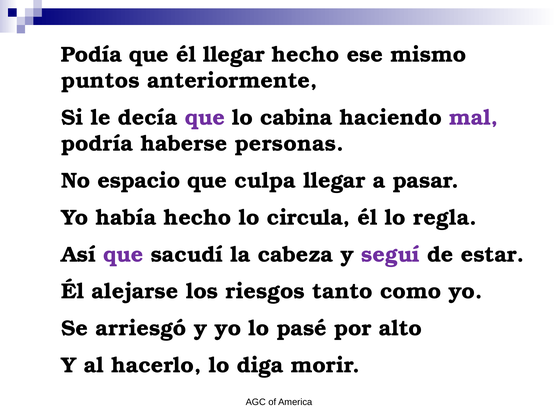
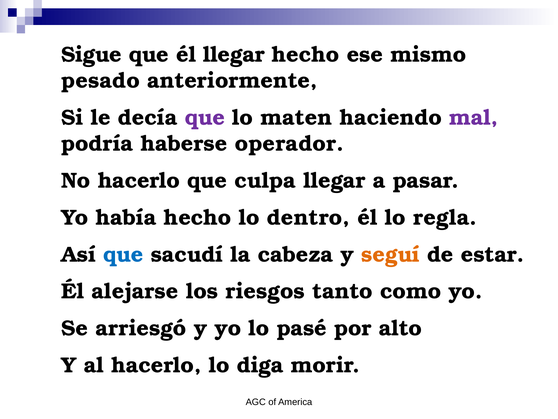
Podía: Podía -> Sigue (91, 54)
puntos: puntos -> pesado (101, 81)
cabina: cabina -> maten (296, 117)
personas: personas -> operador (289, 143)
No espacio: espacio -> hacerlo (139, 180)
circula: circula -> dentro (308, 217)
que colour: purple -> blue (123, 254)
seguí colour: purple -> orange (391, 254)
